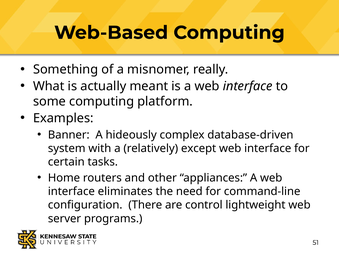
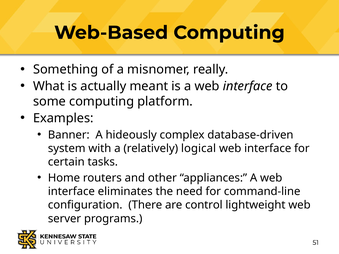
except: except -> logical (199, 148)
